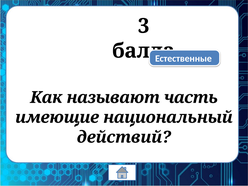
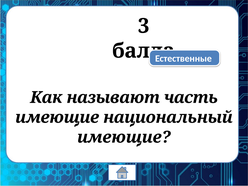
действий: действий -> имеющие (124, 137)
